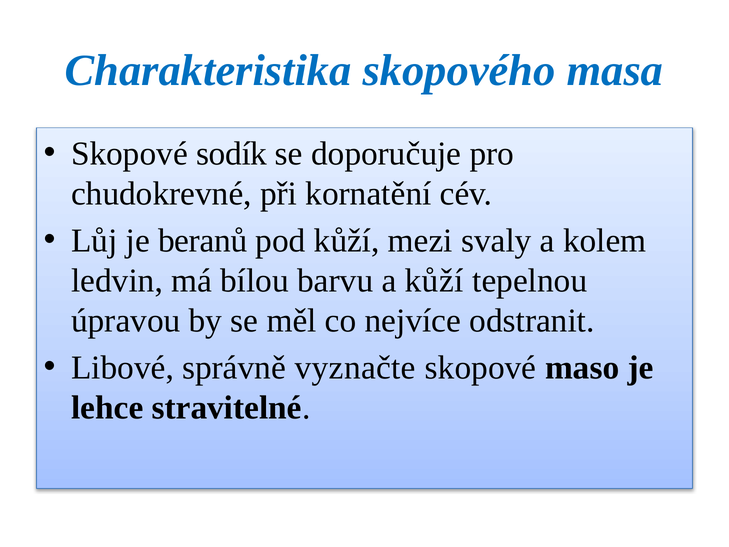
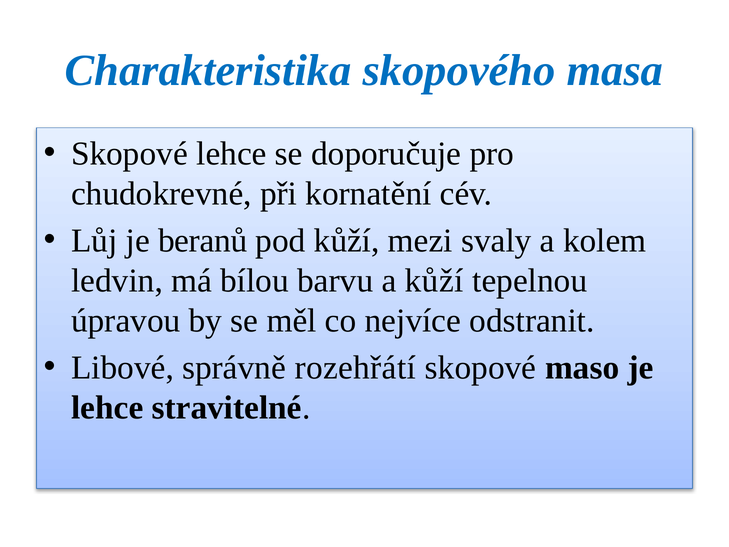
Skopové sodík: sodík -> lehce (231, 154)
vyznačte: vyznačte -> rozehřátí (355, 367)
